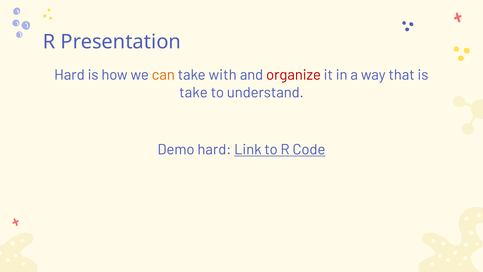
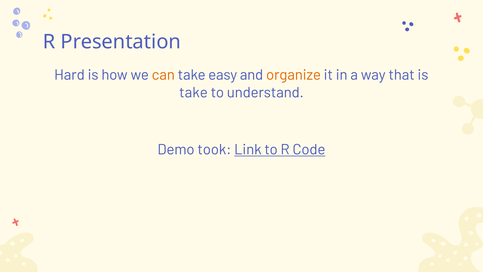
with: with -> easy (223, 75)
organize colour: red -> orange (294, 75)
Demo hard: hard -> took (214, 149)
